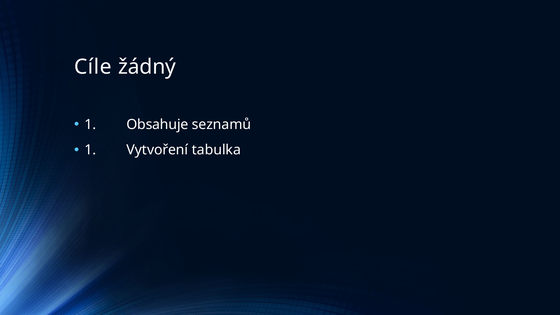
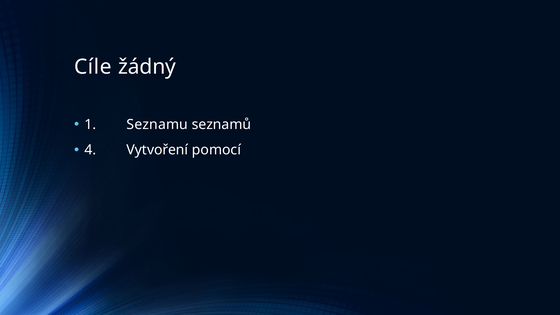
Obsahuje: Obsahuje -> Seznamu (157, 124)
1: 1 -> 4 (90, 150)
tabulka: tabulka -> pomocí (216, 150)
